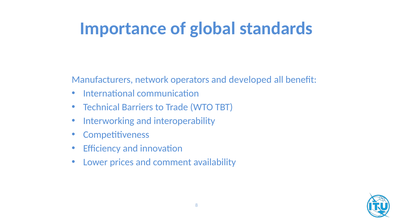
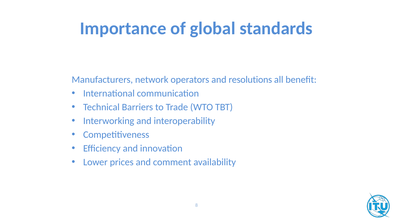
developed: developed -> resolutions (250, 80)
